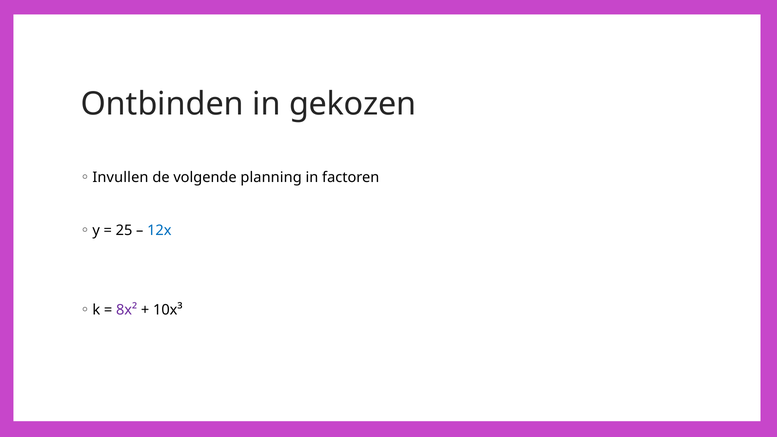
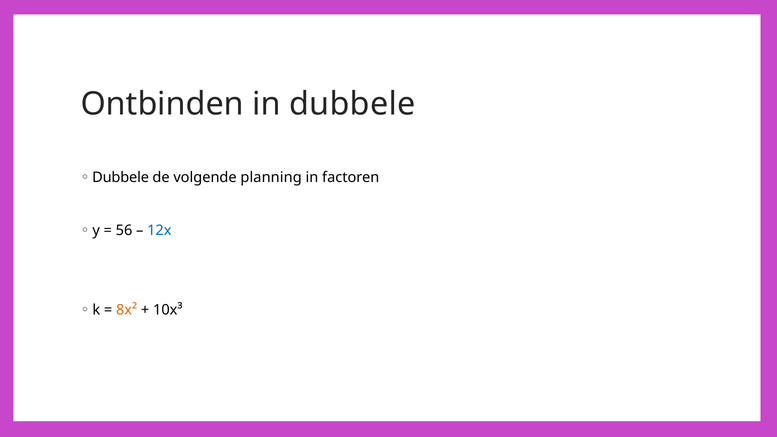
in gekozen: gekozen -> dubbele (352, 104)
Invullen: Invullen -> Dubbele (121, 177)
25: 25 -> 56 (124, 230)
8x² colour: purple -> orange (127, 310)
